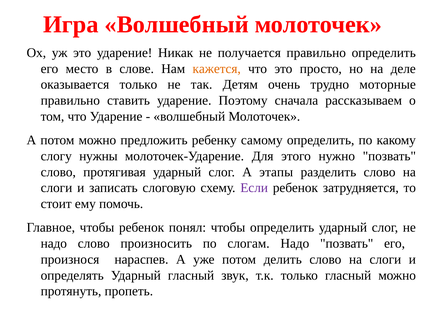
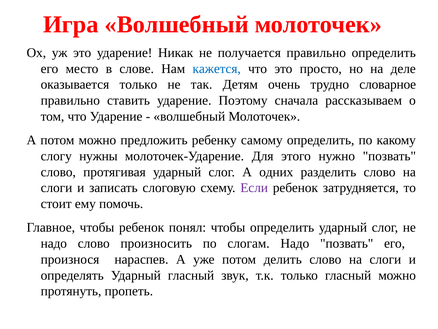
кажется colour: orange -> blue (217, 69)
моторные: моторные -> словарное (388, 84)
этапы: этапы -> одних (276, 172)
